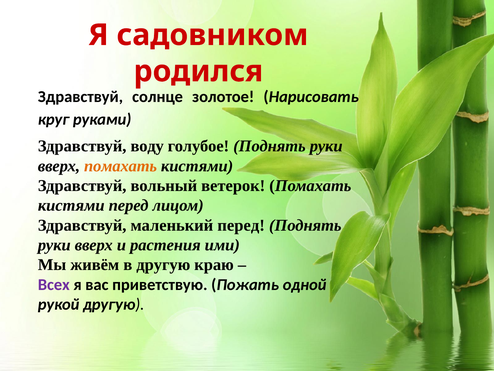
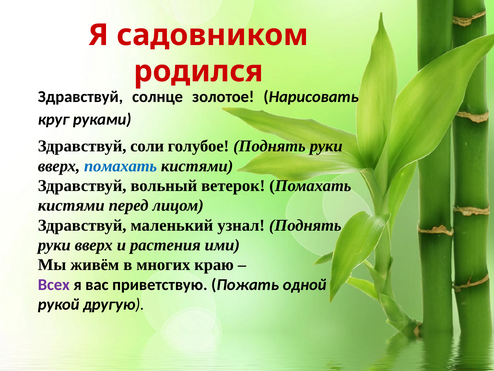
воду: воду -> соли (147, 146)
помахать colour: orange -> blue (121, 166)
маленький перед: перед -> узнал (241, 225)
в другую: другую -> многих (163, 265)
